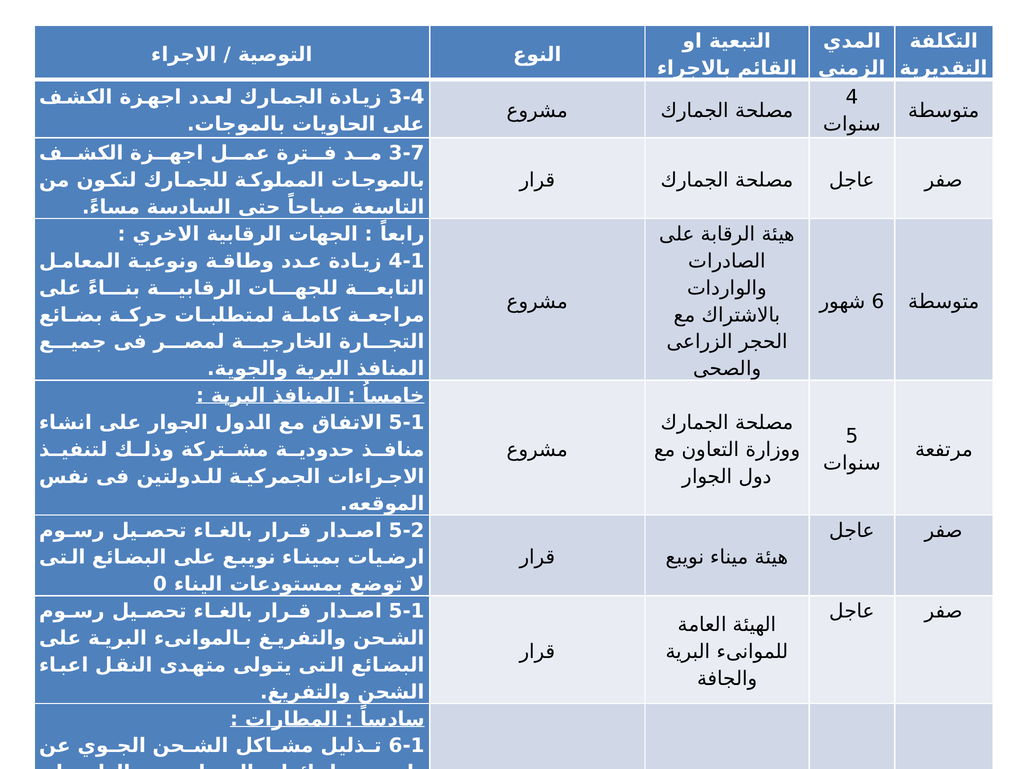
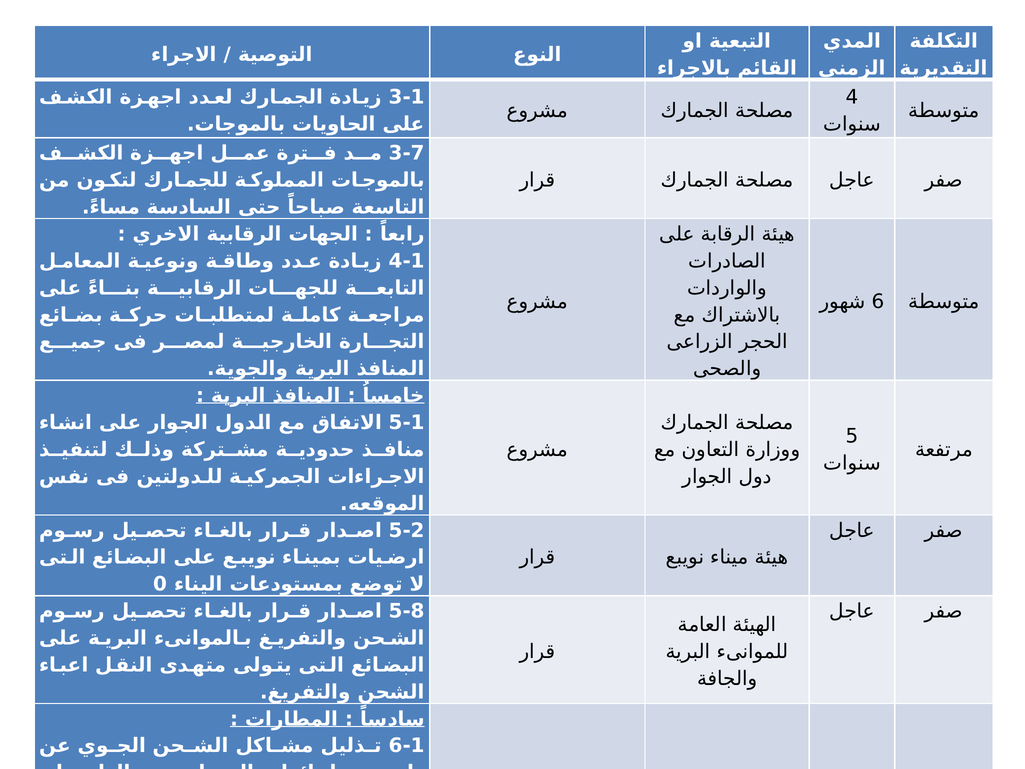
3-4: 3-4 -> 3-1 (407, 97)
5-1: 5-1 -> 5-8 (407, 611)
